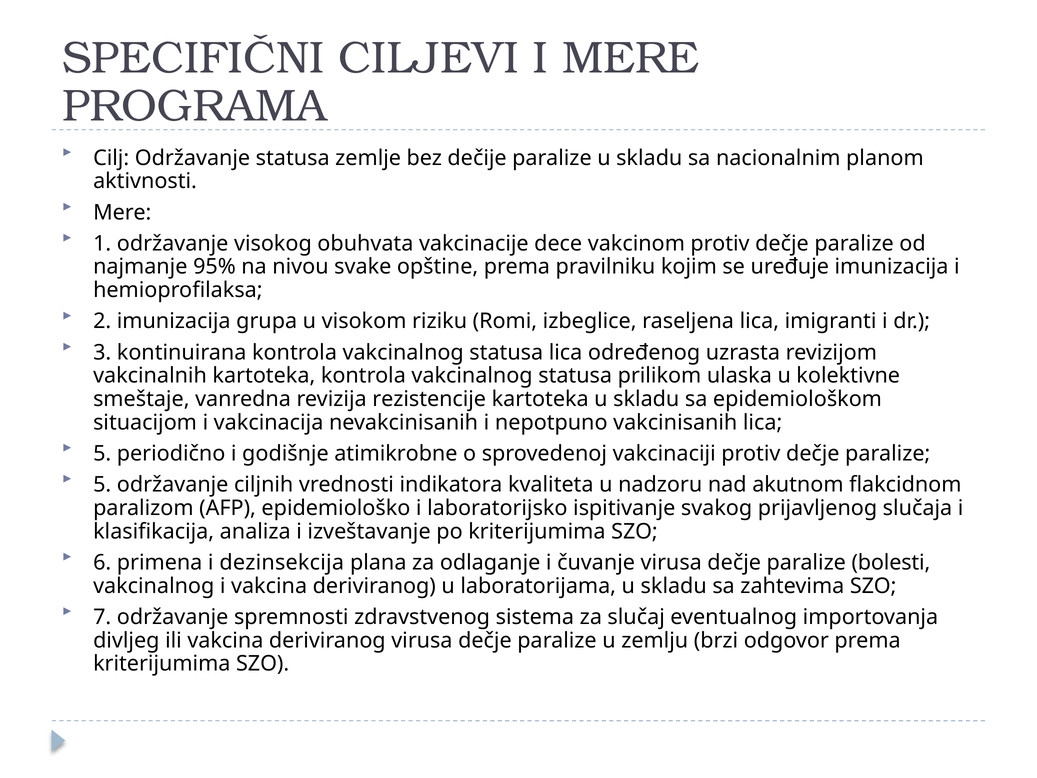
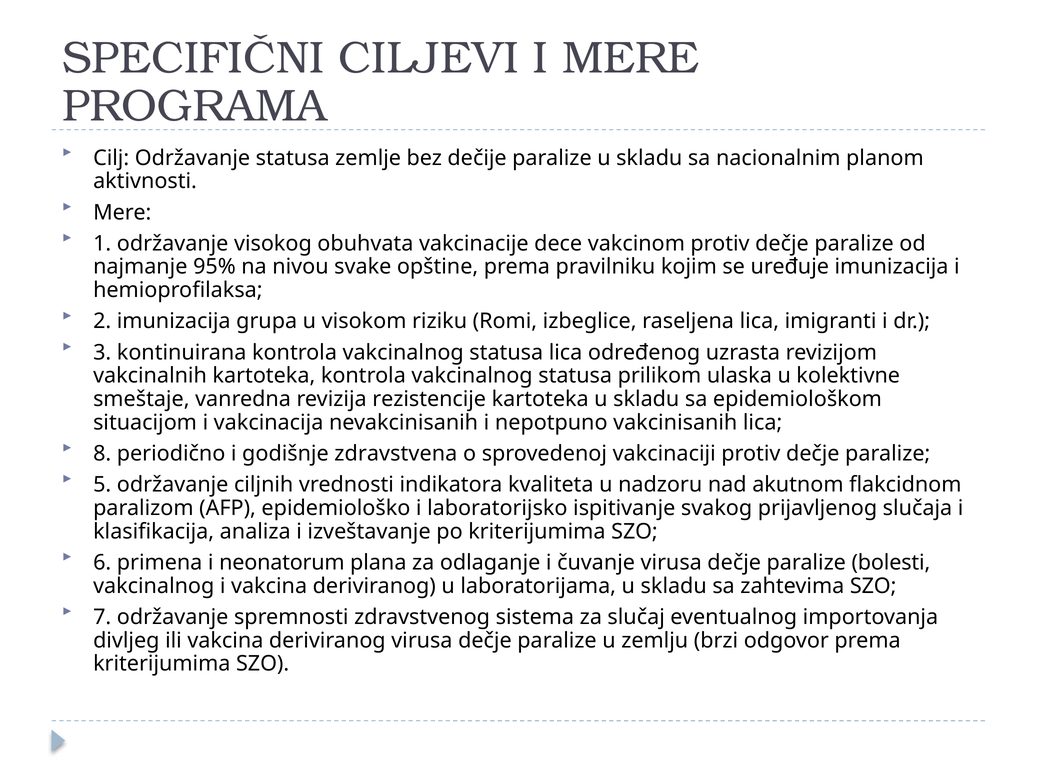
5: 5 -> 8 (102, 454)
atimikrobne: atimikrobne -> zdravstvena (396, 454)
dezinsekcija: dezinsekcija -> neonatorum (282, 562)
